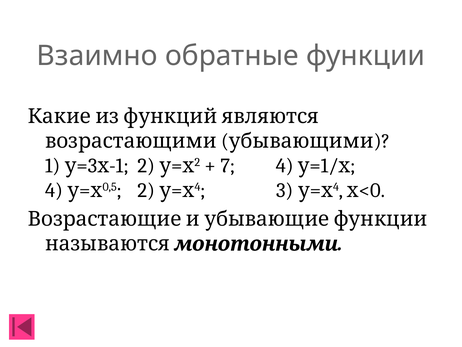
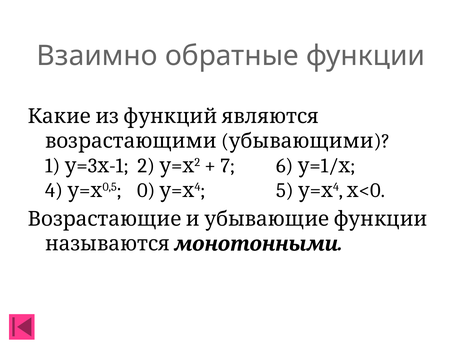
7 4: 4 -> 6 (285, 165)
2: 2 -> 0 (146, 190)
3: 3 -> 5 (285, 190)
